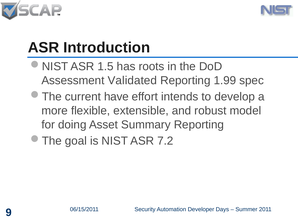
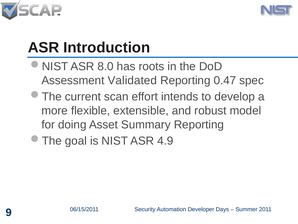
1.5: 1.5 -> 8.0 (106, 66)
1.99: 1.99 -> 0.47 (225, 80)
have: have -> scan (116, 97)
7.2: 7.2 -> 4.9 (165, 141)
